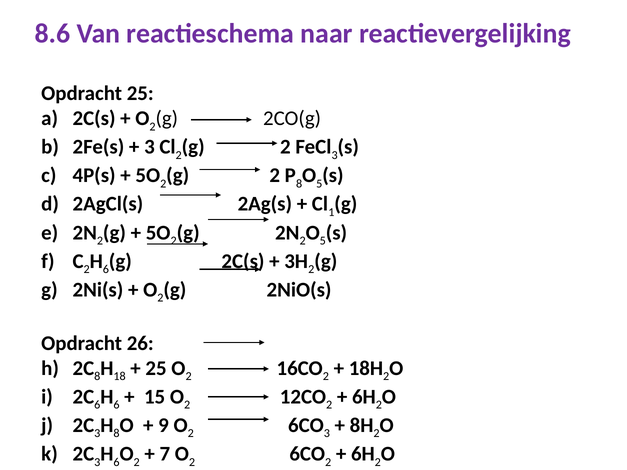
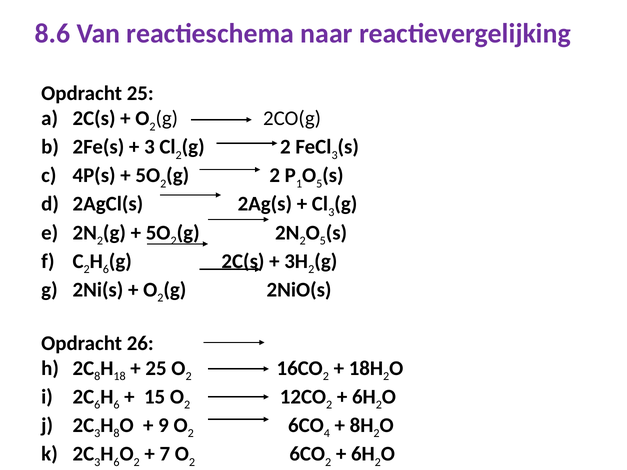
8: 8 -> 1 (299, 184)
1: 1 -> 3 (331, 212)
3: 3 -> 4 (327, 434)
